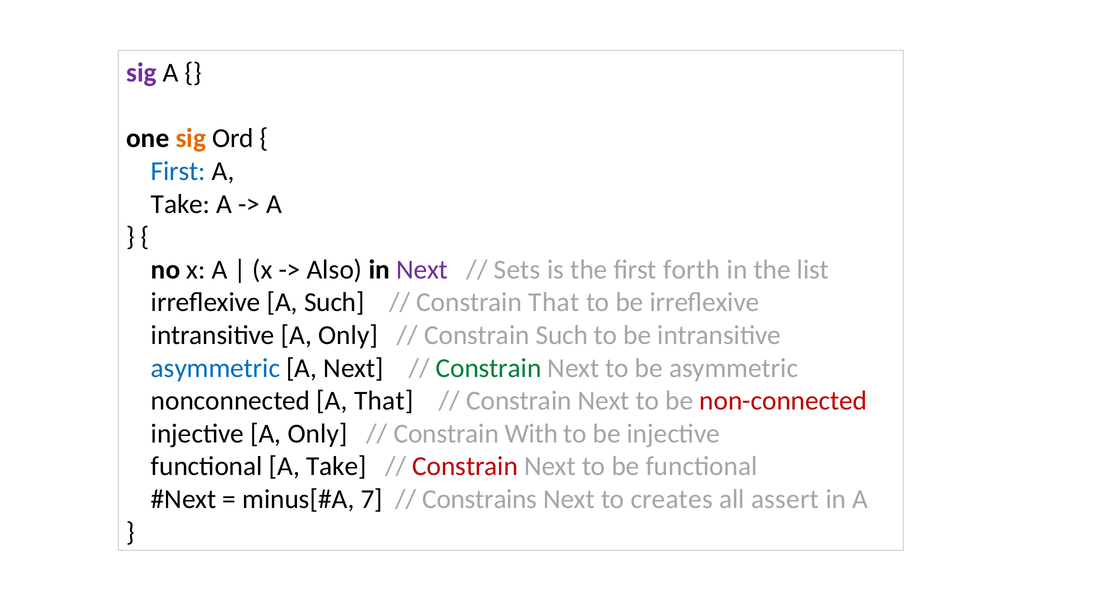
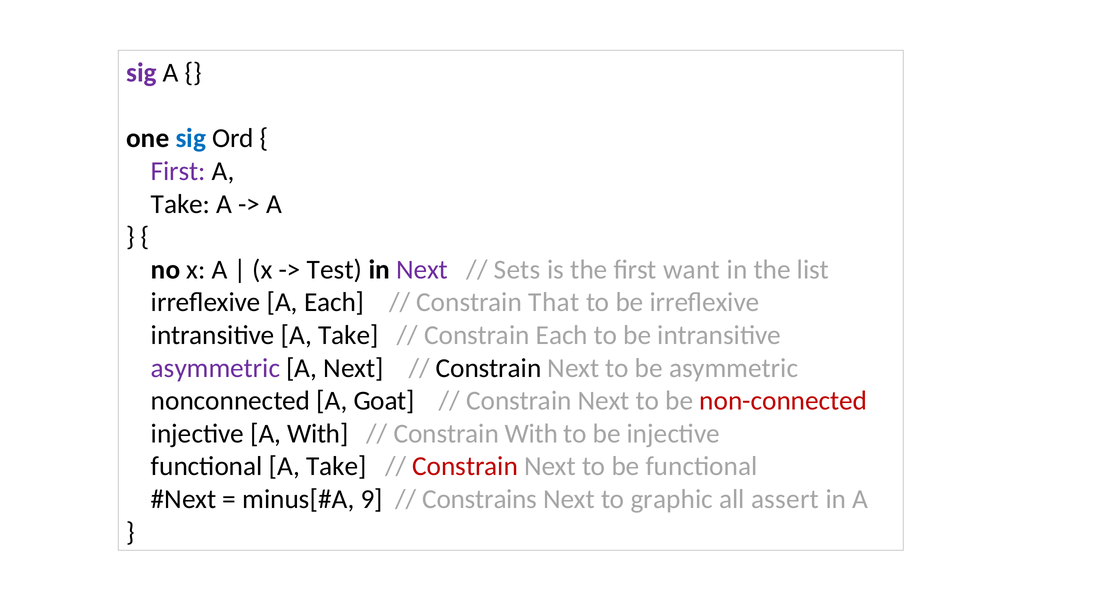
sig colour: orange -> blue (191, 138)
First colour: blue -> purple (178, 171)
Also: Also -> Test (334, 269)
forth: forth -> want (692, 269)
A Such: Such -> Each (334, 302)
intransitive A Only: Only -> Take (348, 335)
Constrain Such: Such -> Each (562, 335)
asymmetric colour: blue -> purple (215, 368)
Constrain colour: green -> black (489, 368)
A That: That -> Goat (384, 401)
injective A Only: Only -> With (318, 433)
7: 7 -> 9 (372, 499)
creates: creates -> graphic (672, 499)
